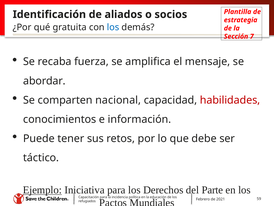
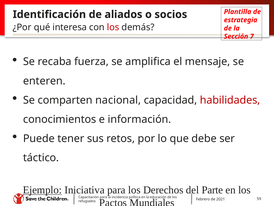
gratuita: gratuita -> interesa (70, 27)
los colour: blue -> red (113, 27)
abordar: abordar -> enteren (44, 81)
